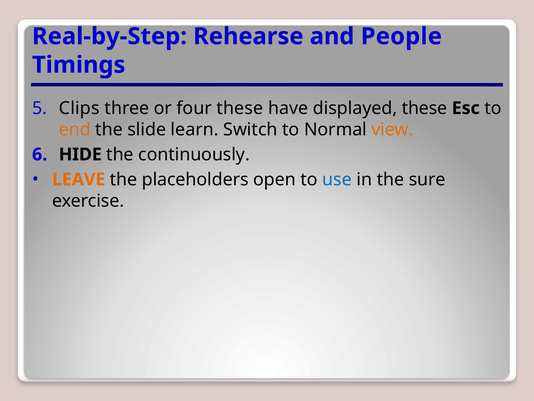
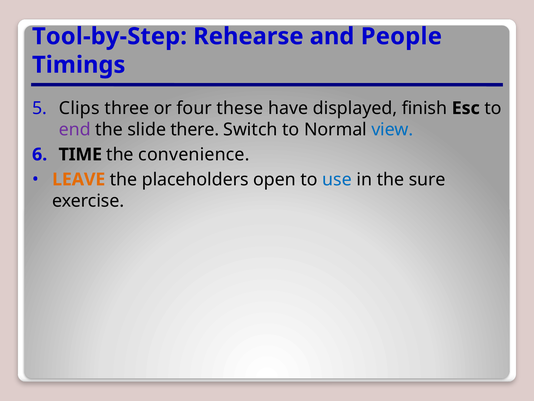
Real-by-Step: Real-by-Step -> Tool-by-Step (109, 36)
displayed these: these -> finish (424, 108)
end colour: orange -> purple (75, 129)
learn: learn -> there (195, 129)
view colour: orange -> blue (392, 129)
HIDE: HIDE -> TIME (80, 154)
continuously: continuously -> convenience (194, 154)
